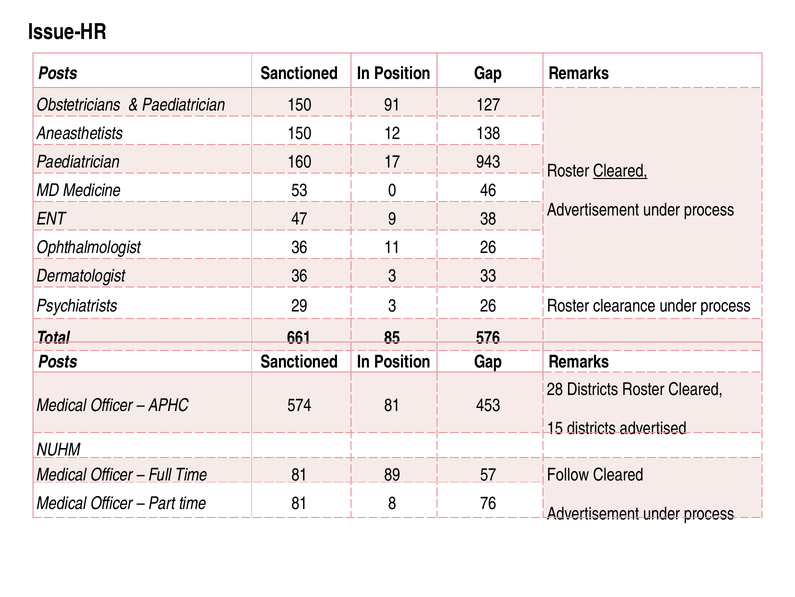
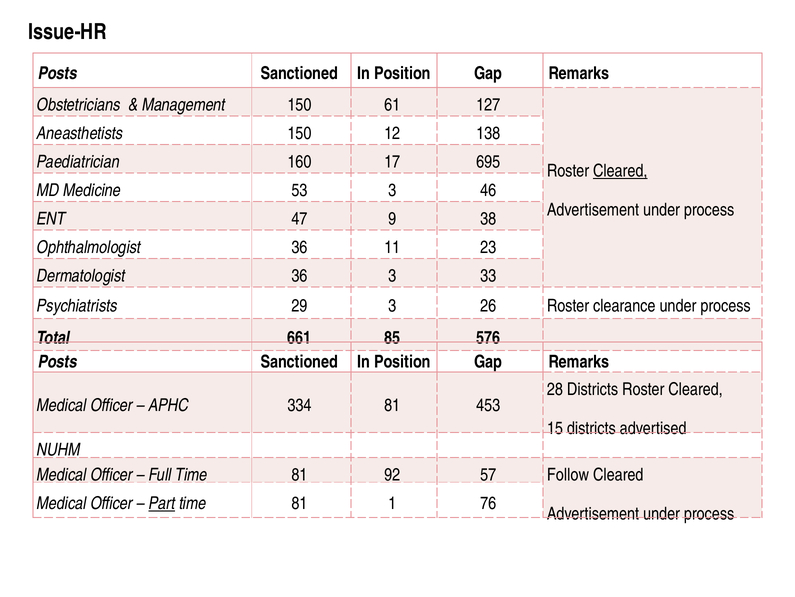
Paediatrician: Paediatrician -> Management (184, 105)
91: 91 -> 61 (392, 105)
943: 943 -> 695 (488, 162)
53 0: 0 -> 3 (392, 190)
11 26: 26 -> 23 (488, 247)
574: 574 -> 334 (299, 405)
89: 89 -> 92 (392, 474)
Part underline: none -> present (162, 503)
8: 8 -> 1 (392, 503)
